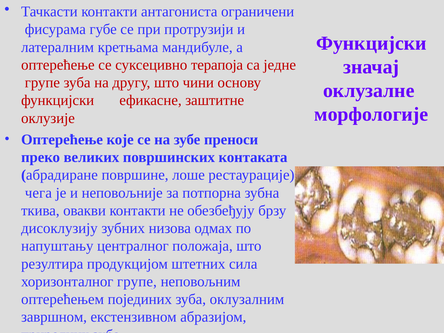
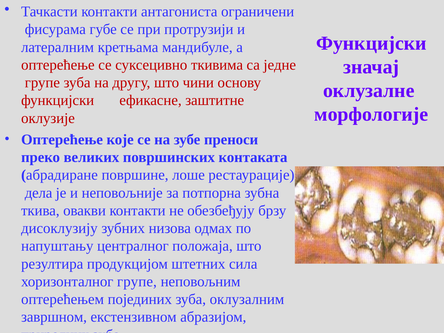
терапоја: терапоја -> ткивима (217, 65)
чега: чега -> дела (39, 193)
